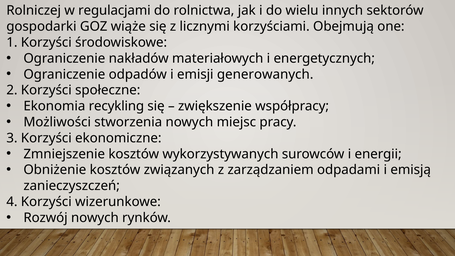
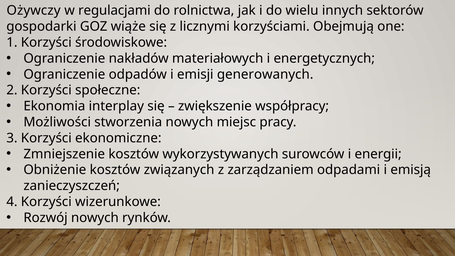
Rolniczej: Rolniczej -> Ożywczy (34, 11)
recykling: recykling -> interplay (116, 106)
